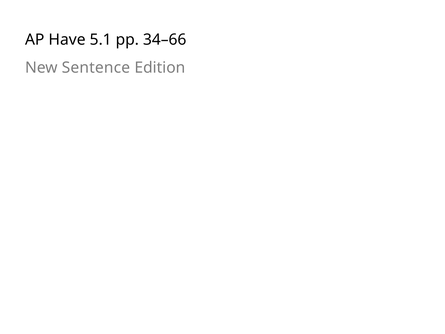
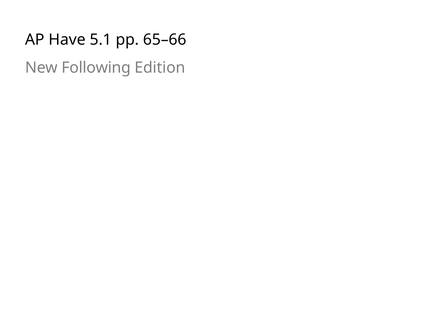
34–66: 34–66 -> 65–66 (165, 40)
Sentence: Sentence -> Following (96, 68)
